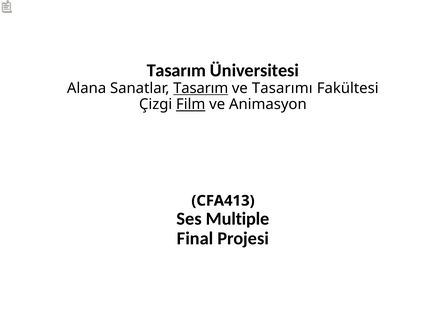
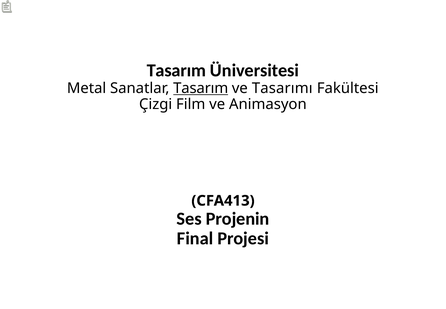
Alana: Alana -> Metal (87, 88)
Film underline: present -> none (191, 104)
Multiple: Multiple -> Projenin (238, 218)
